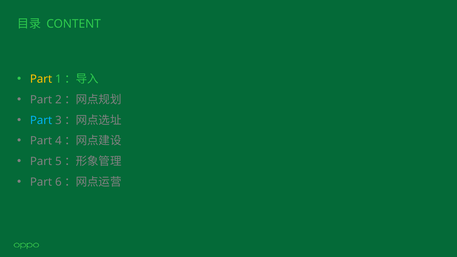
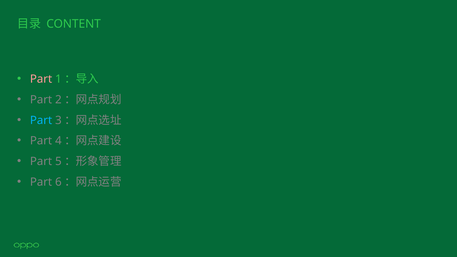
Part colour: yellow -> pink (41, 79)
